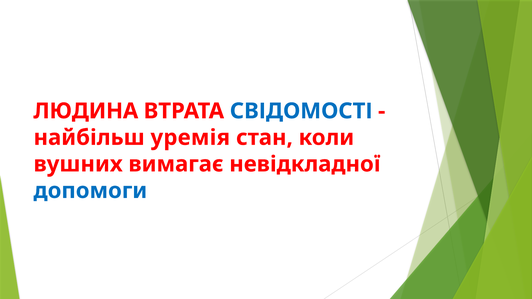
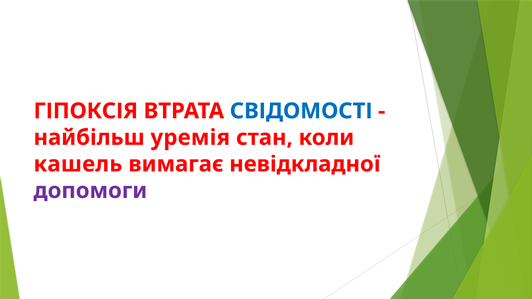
ЛЮДИНА: ЛЮДИНА -> ГІПОКСІЯ (86, 111)
вушних: вушних -> кашель (78, 164)
допомоги colour: blue -> purple (90, 191)
